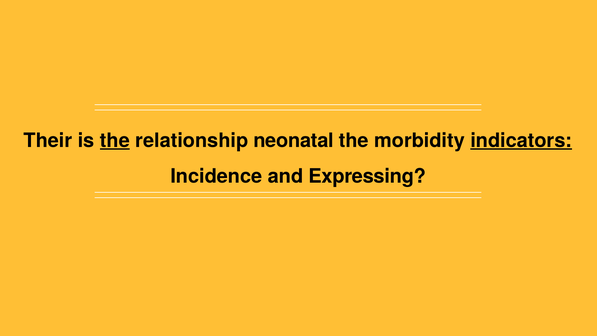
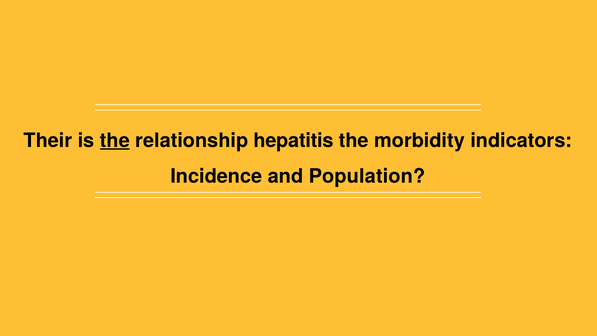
neonatal: neonatal -> hepatitis (294, 140)
indicators underline: present -> none (521, 140)
Expressing: Expressing -> Population (367, 176)
